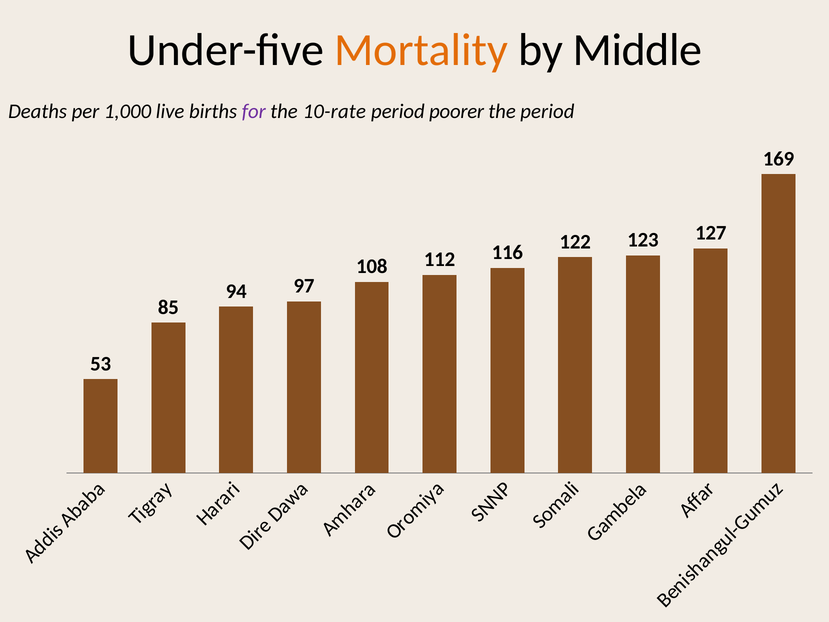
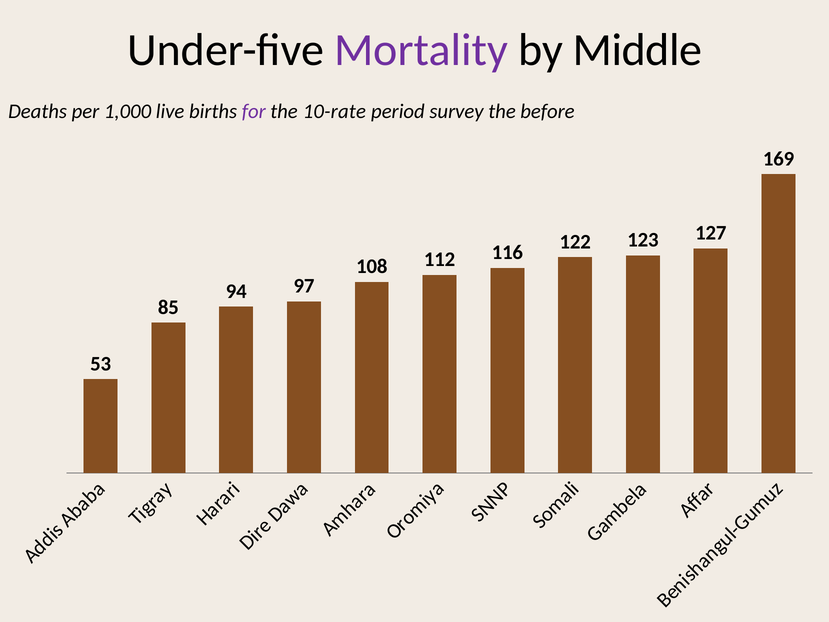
Mortality colour: orange -> purple (421, 50)
poorer: poorer -> survey (456, 112)
the period: period -> before (547, 112)
